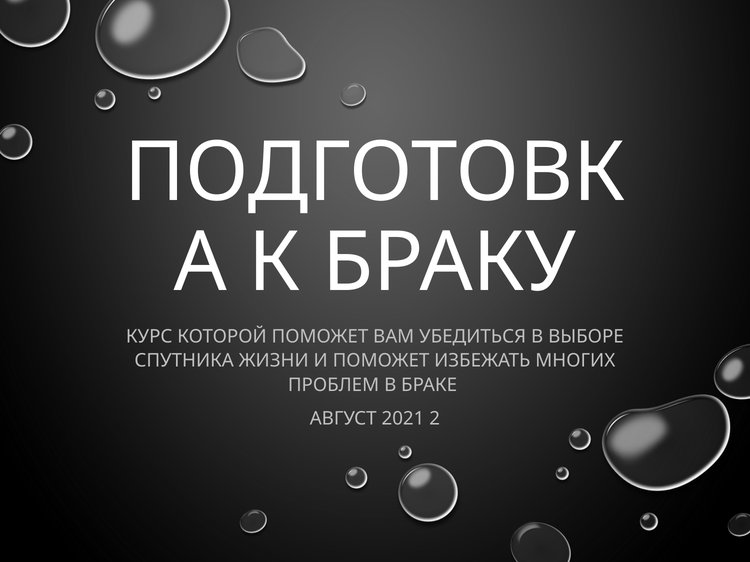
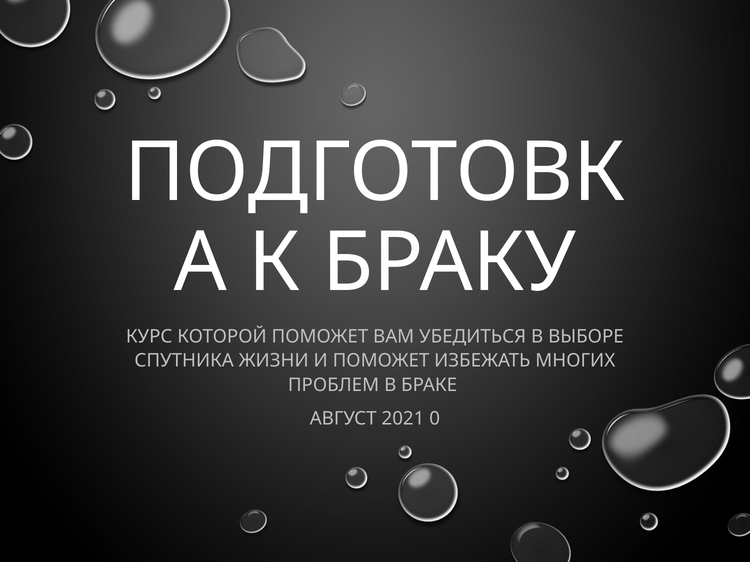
2: 2 -> 0 (435, 419)
